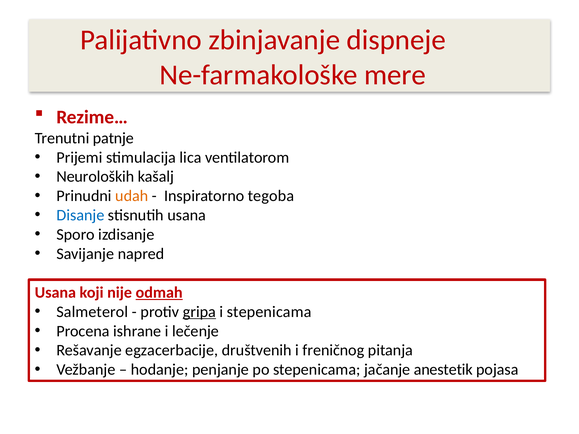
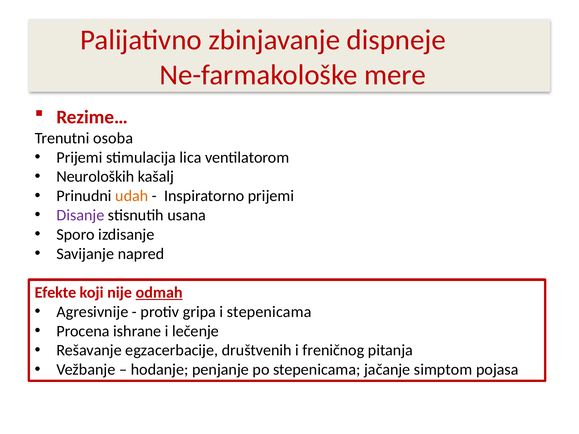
patnje: patnje -> osoba (113, 138)
Inspiratorno tegoba: tegoba -> prijemi (271, 196)
Disanje colour: blue -> purple (80, 215)
Usana: Usana -> Efekte (55, 293)
Salmeterol: Salmeterol -> Agresivnije (92, 312)
gripa underline: present -> none (199, 312)
anestetik: anestetik -> simptom (443, 370)
